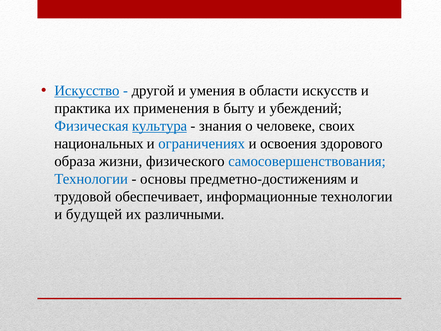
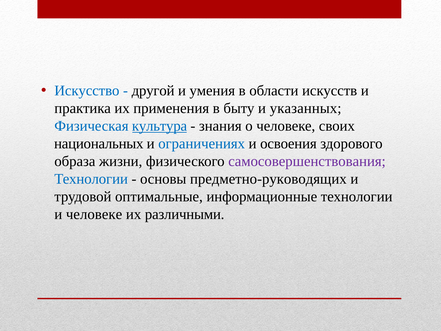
Искусство underline: present -> none (87, 91)
убеждений: убеждений -> указанных (306, 108)
самосовершенствования colour: blue -> purple (307, 161)
предметно-достижениям: предметно-достижениям -> предметно-руководящих (268, 179)
обеспечивает: обеспечивает -> оптимальные (159, 196)
и будущей: будущей -> человеке (94, 214)
